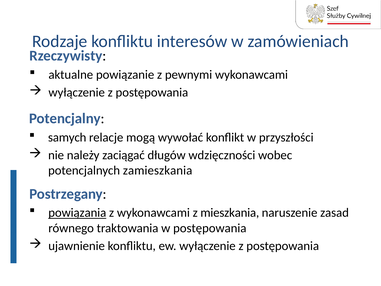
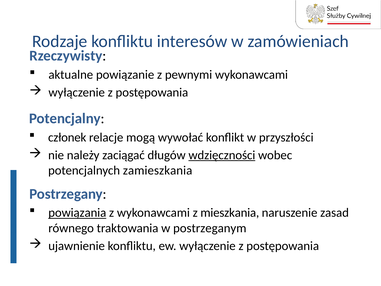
samych: samych -> członek (67, 137)
wdzięczności underline: none -> present (222, 155)
w postępowania: postępowania -> postrzeganym (210, 228)
